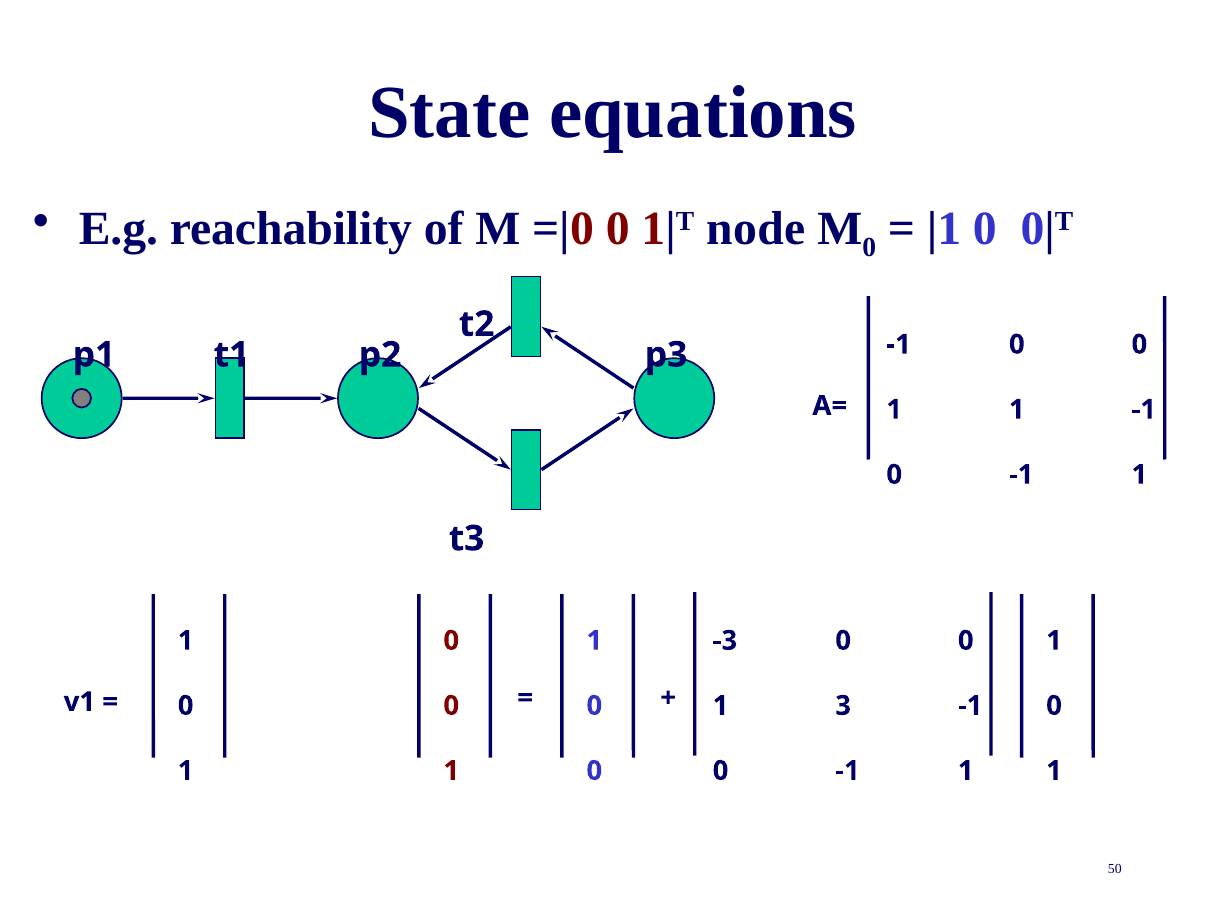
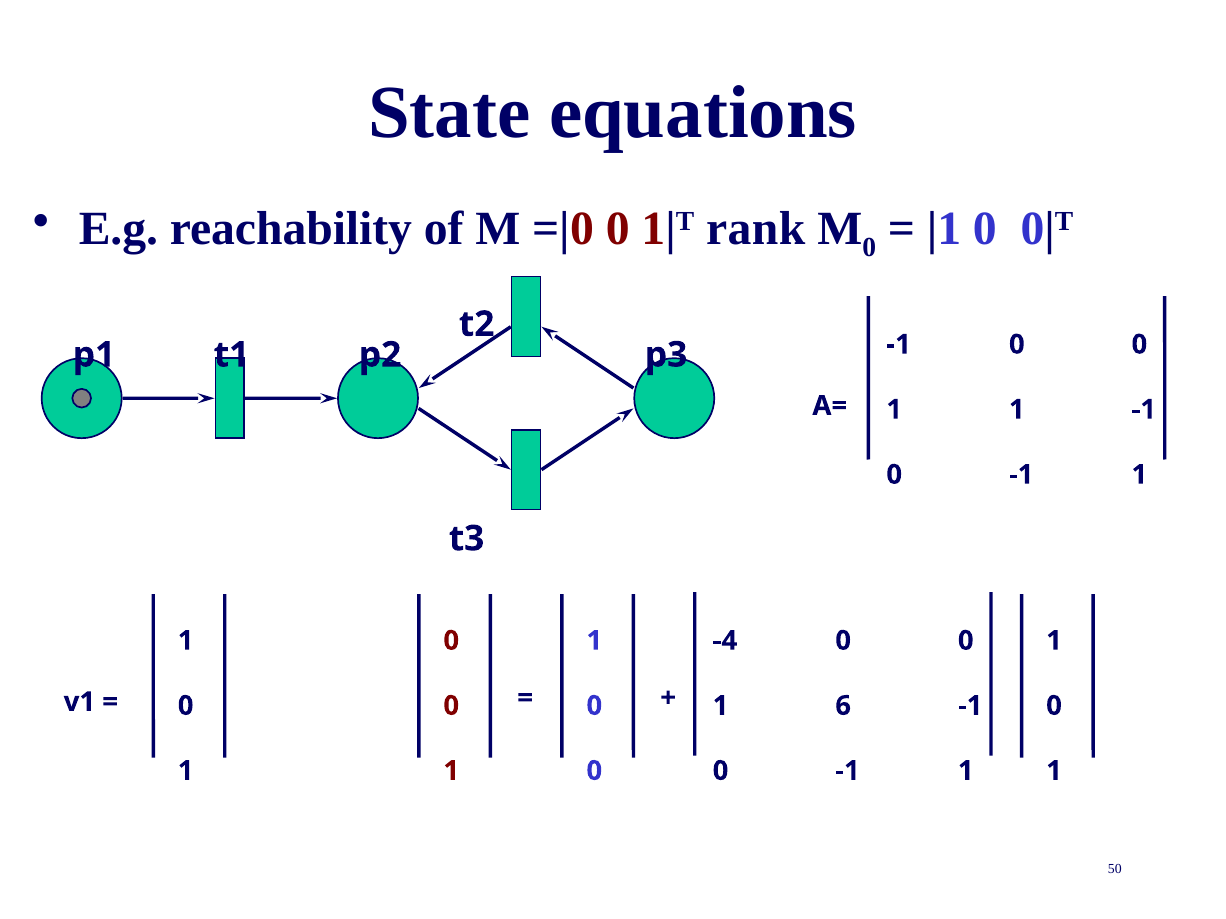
node: node -> rank (756, 229)
-3: -3 -> -4 (725, 641)
3: 3 -> 6 (843, 706)
